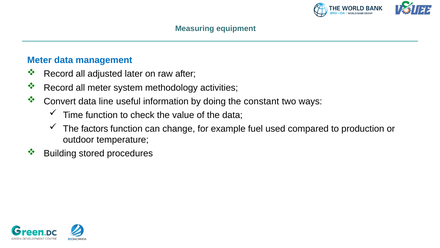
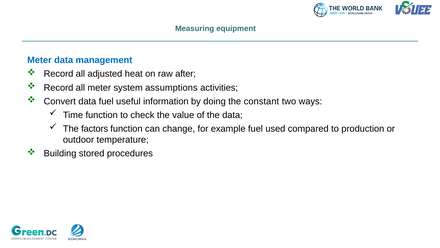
later: later -> heat (134, 74)
methodology: methodology -> assumptions (171, 87)
data line: line -> fuel (106, 101)
